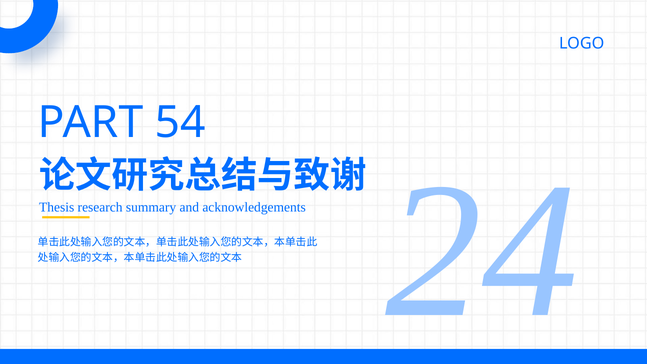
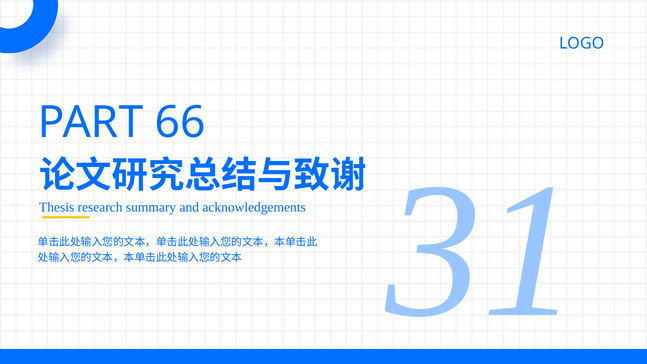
54: 54 -> 66 (180, 123)
24: 24 -> 31 (482, 252)
